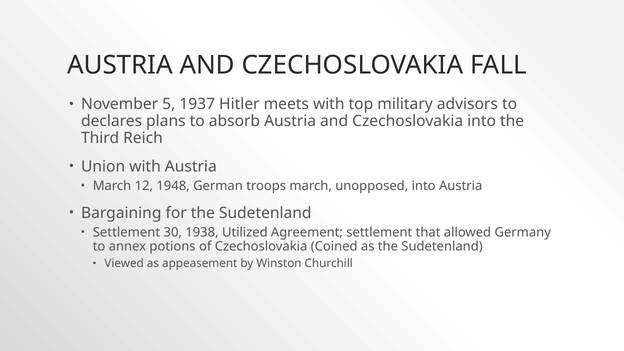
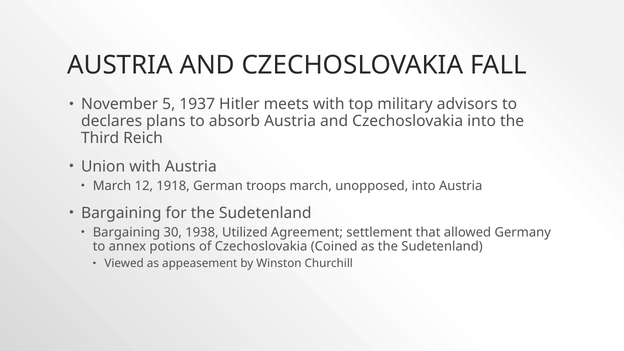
1948: 1948 -> 1918 (173, 186)
Settlement: Settlement -> Bargaining (126, 232)
